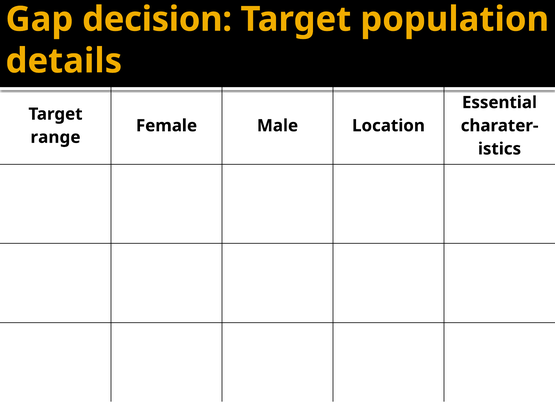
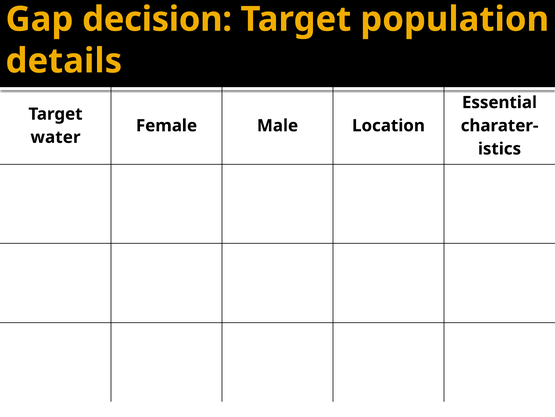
range: range -> water (55, 137)
